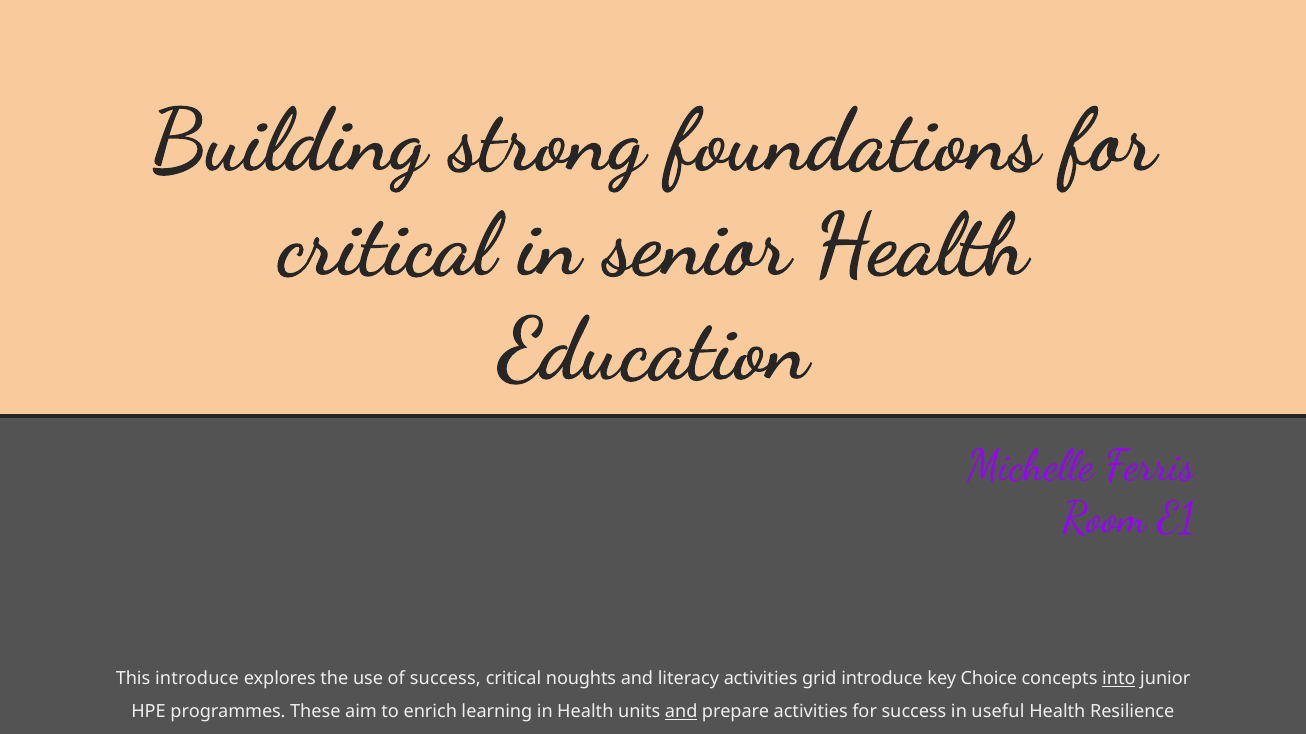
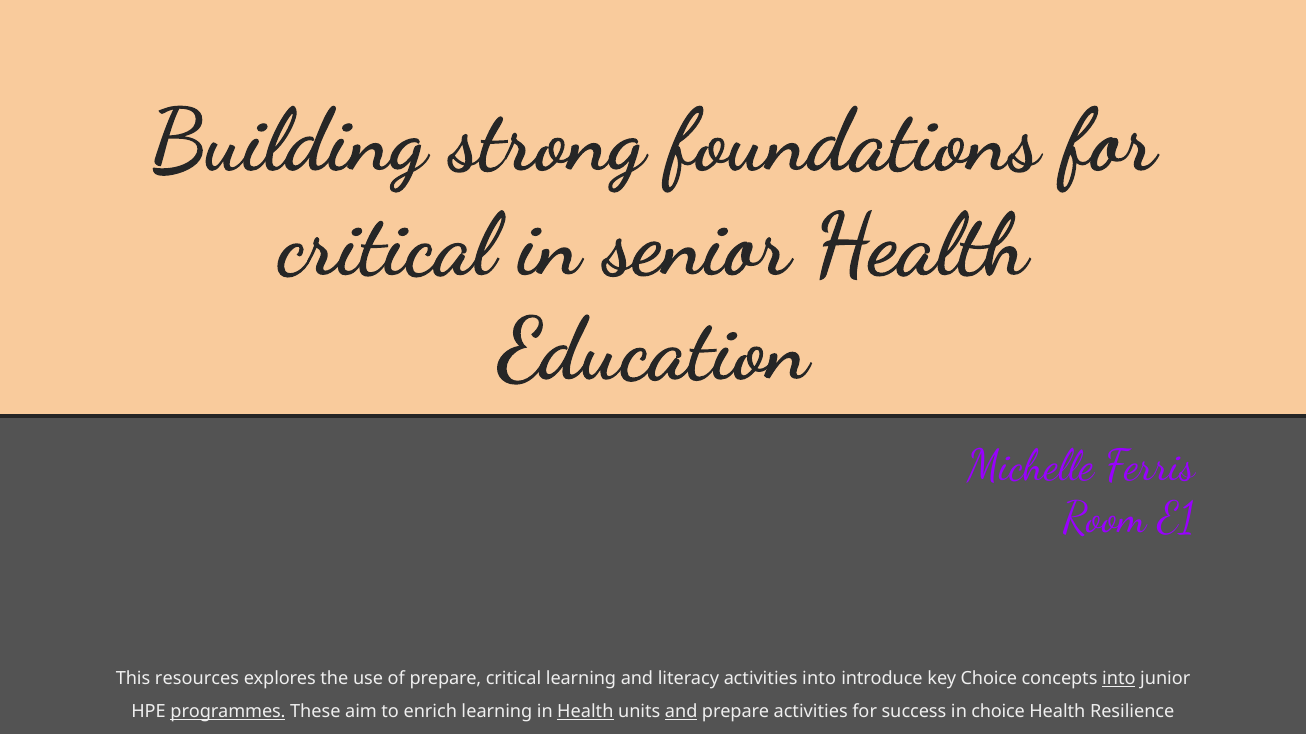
This introduce: introduce -> resources (197, 679)
of success: success -> prepare (445, 679)
critical noughts: noughts -> learning (581, 679)
activities grid: grid -> into (819, 679)
programmes underline: none -> present (228, 712)
Health underline: none -> present (585, 712)
in useful: useful -> choice (998, 712)
